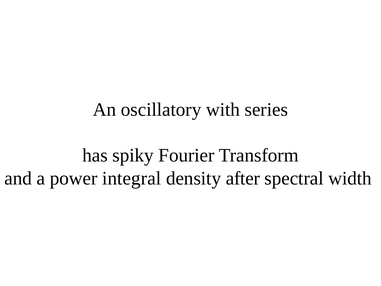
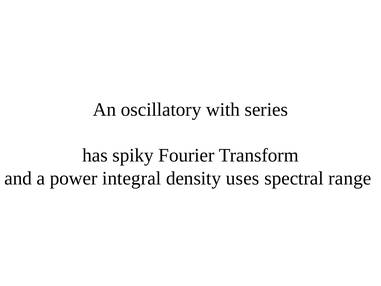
after: after -> uses (243, 178)
width: width -> range (350, 178)
